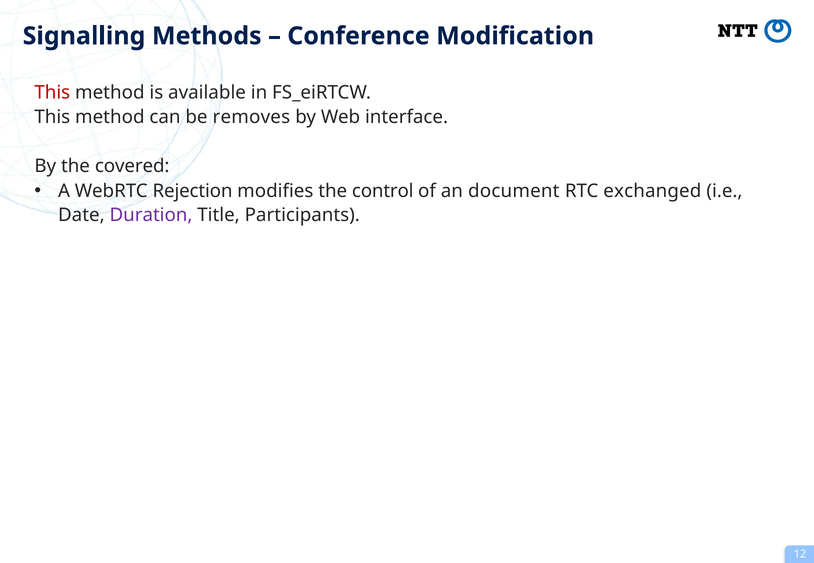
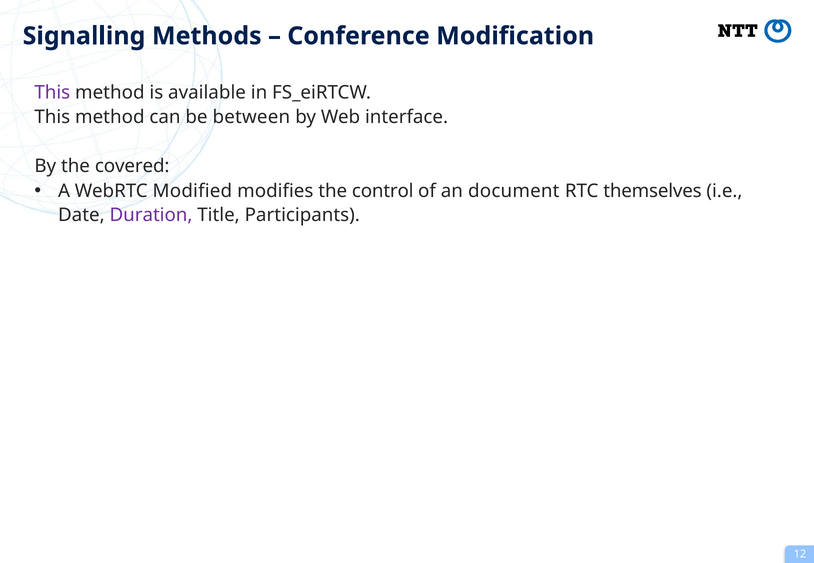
This colour: red -> purple (52, 93)
removes: removes -> between (251, 117)
Rejection: Rejection -> Modified (192, 191)
exchanged: exchanged -> themselves (653, 191)
